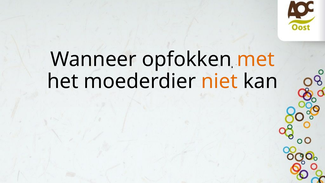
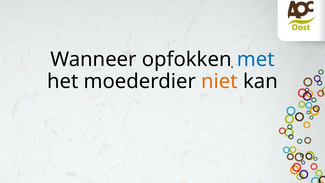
met colour: orange -> blue (256, 59)
